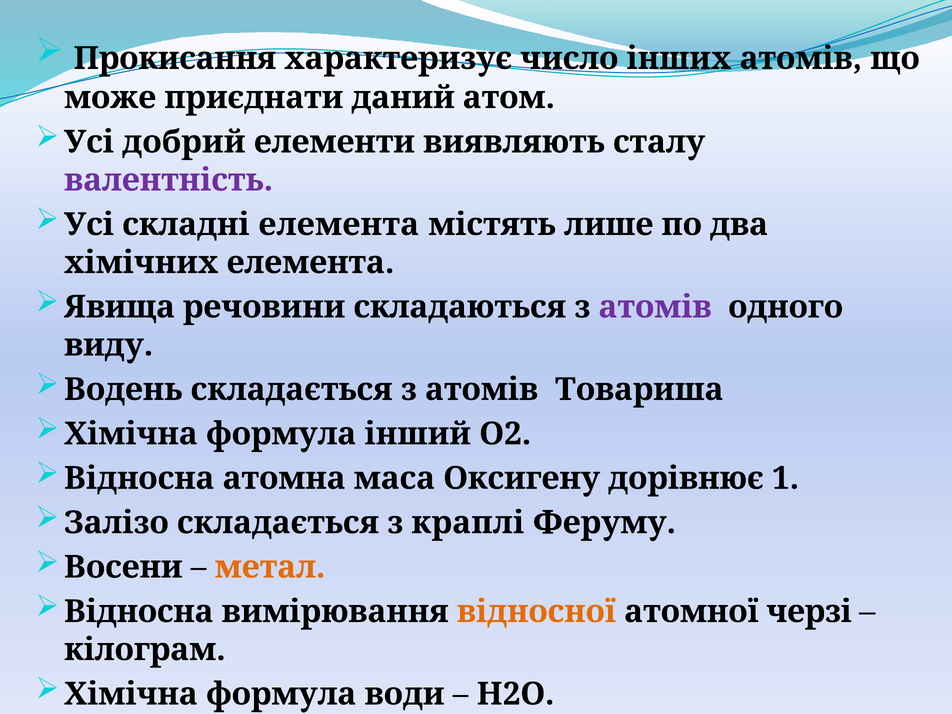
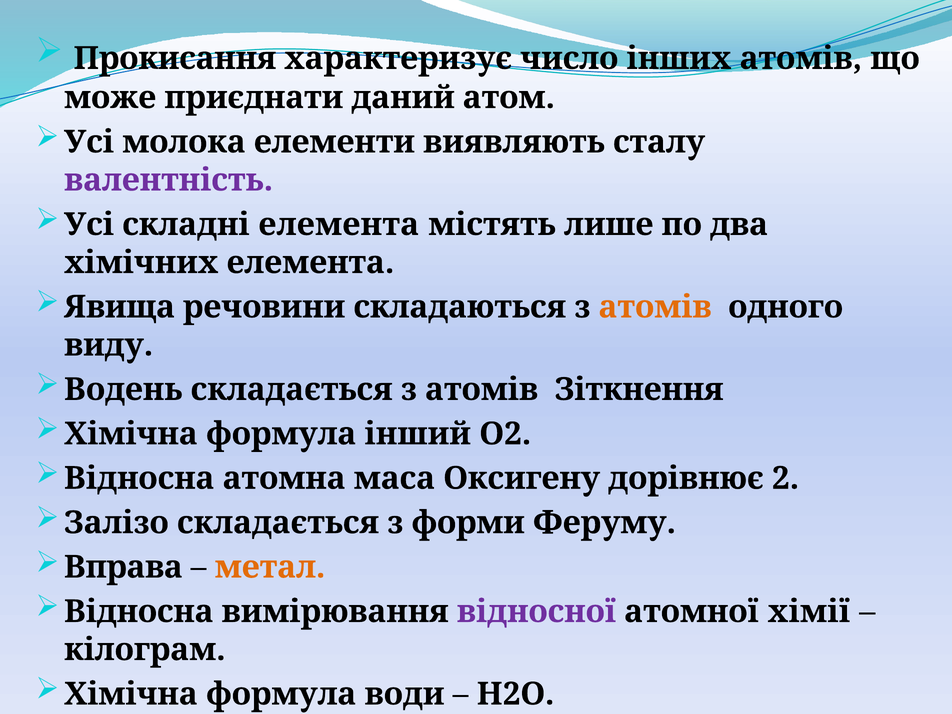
добрий: добрий -> молока (184, 142)
атомів colour: purple -> orange (655, 307)
Товариша: Товариша -> Зіткнення (639, 389)
1: 1 -> 2 (785, 478)
краплі: краплі -> форми (468, 523)
Восени: Восени -> Вправа (123, 567)
відносної colour: orange -> purple (536, 612)
черзі: черзі -> хімії (809, 612)
